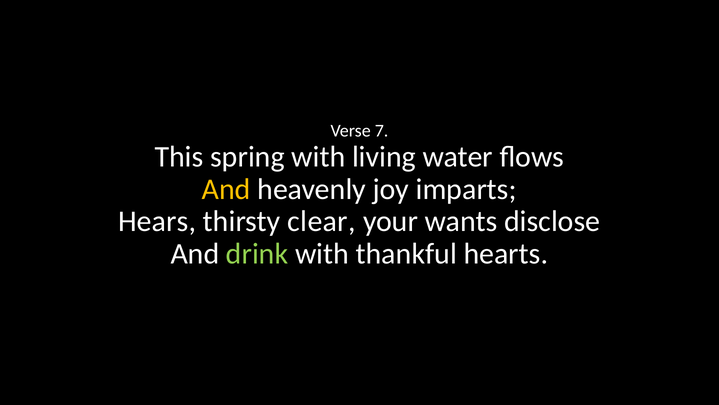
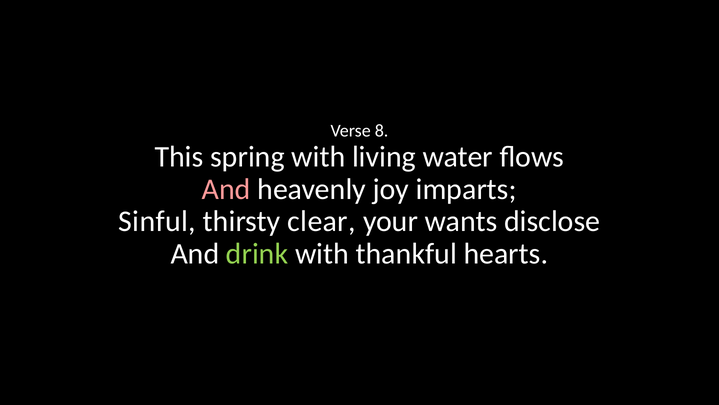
7: 7 -> 8 (382, 131)
And colour: yellow -> pink (226, 189)
Hears: Hears -> Sinful (157, 221)
